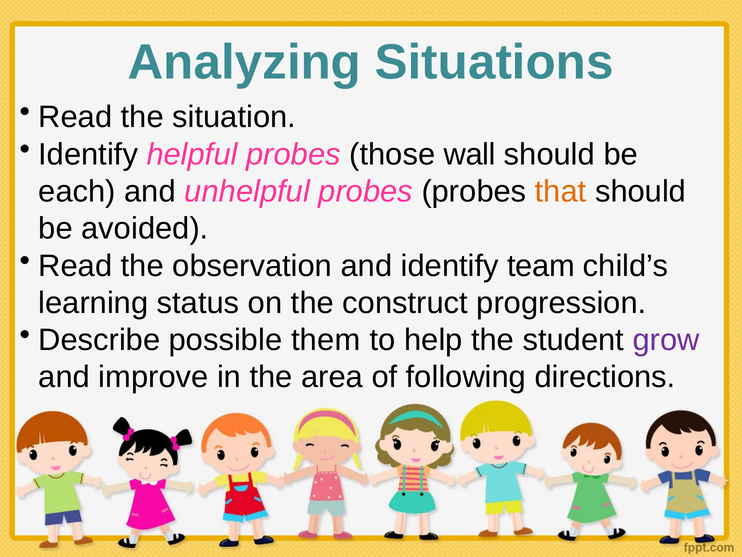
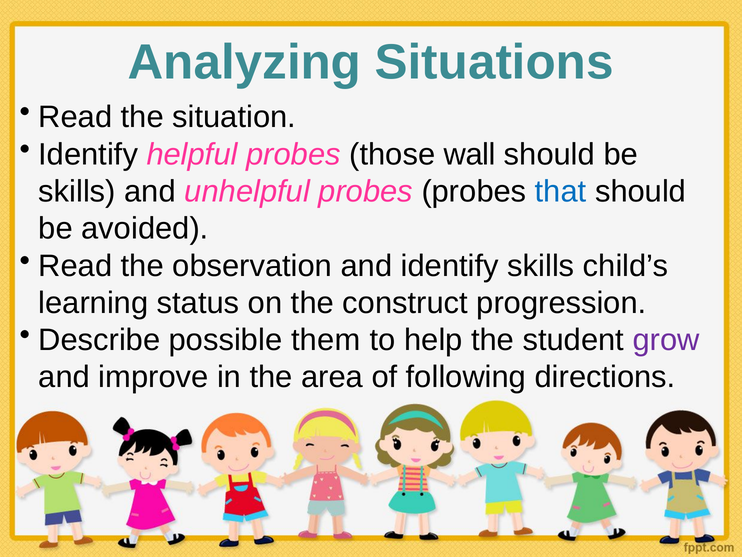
each: each -> skills (77, 191)
that colour: orange -> blue (561, 191)
identify team: team -> skills (541, 266)
